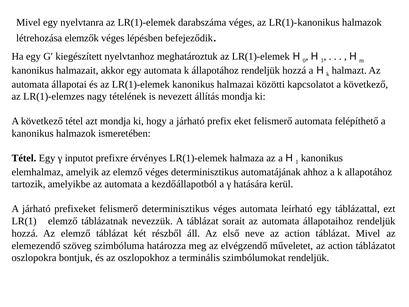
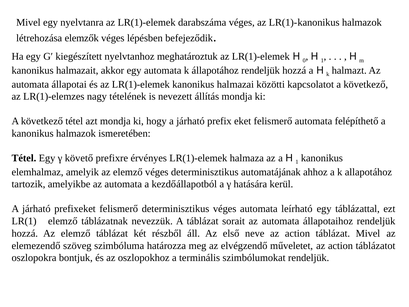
inputot: inputot -> követő (79, 158)
